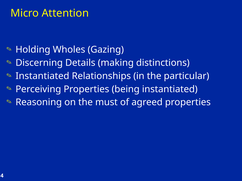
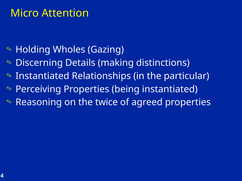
must: must -> twice (106, 103)
